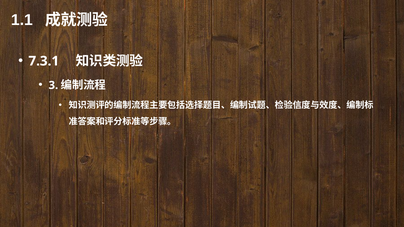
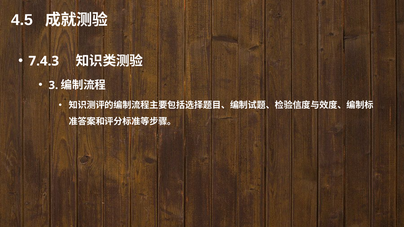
1.1: 1.1 -> 4.5 (22, 20)
7.3.1: 7.3.1 -> 7.4.3 (44, 61)
